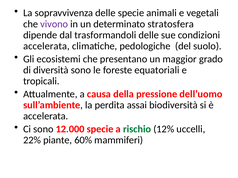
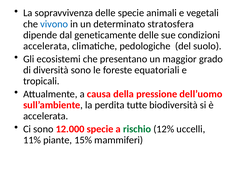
vivono colour: purple -> blue (54, 24)
trasformandoli: trasformandoli -> geneticamente (105, 35)
assai: assai -> tutte (137, 105)
22%: 22% -> 11% (32, 141)
60%: 60% -> 15% (83, 141)
